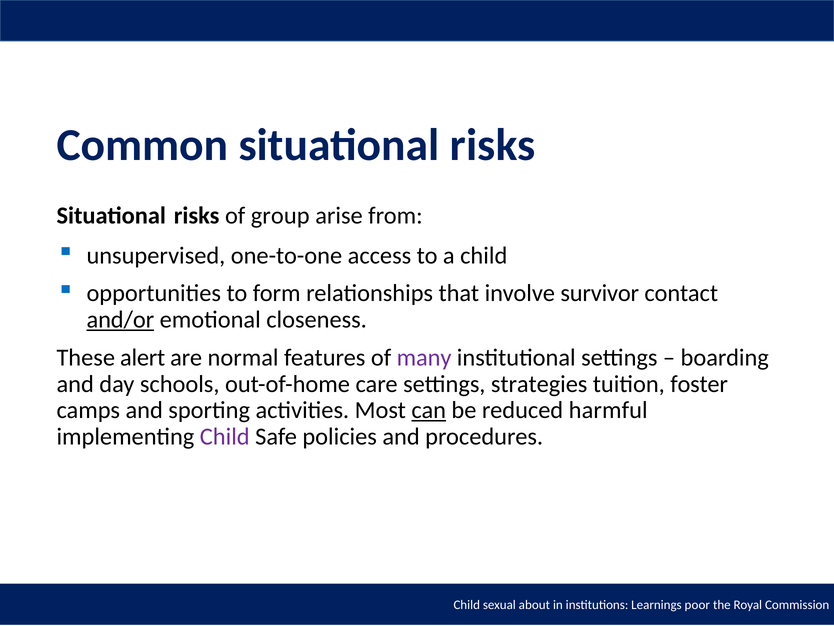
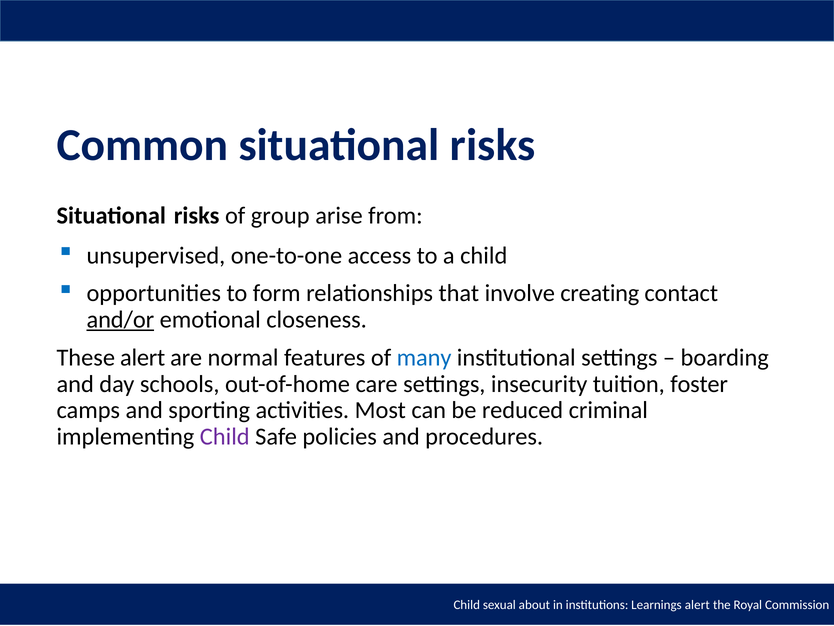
survivor: survivor -> creating (600, 293)
many colour: purple -> blue (424, 357)
strategies: strategies -> insecurity (539, 384)
can underline: present -> none (429, 410)
harmful: harmful -> criminal (608, 410)
poor: poor -> alert (697, 605)
